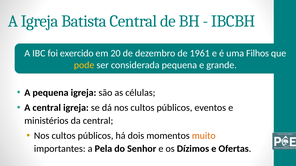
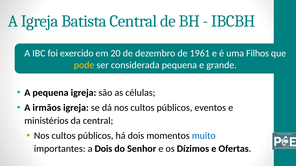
A central: central -> irmãos (47, 108)
muito colour: orange -> blue (204, 136)
a Pela: Pela -> Dois (103, 149)
